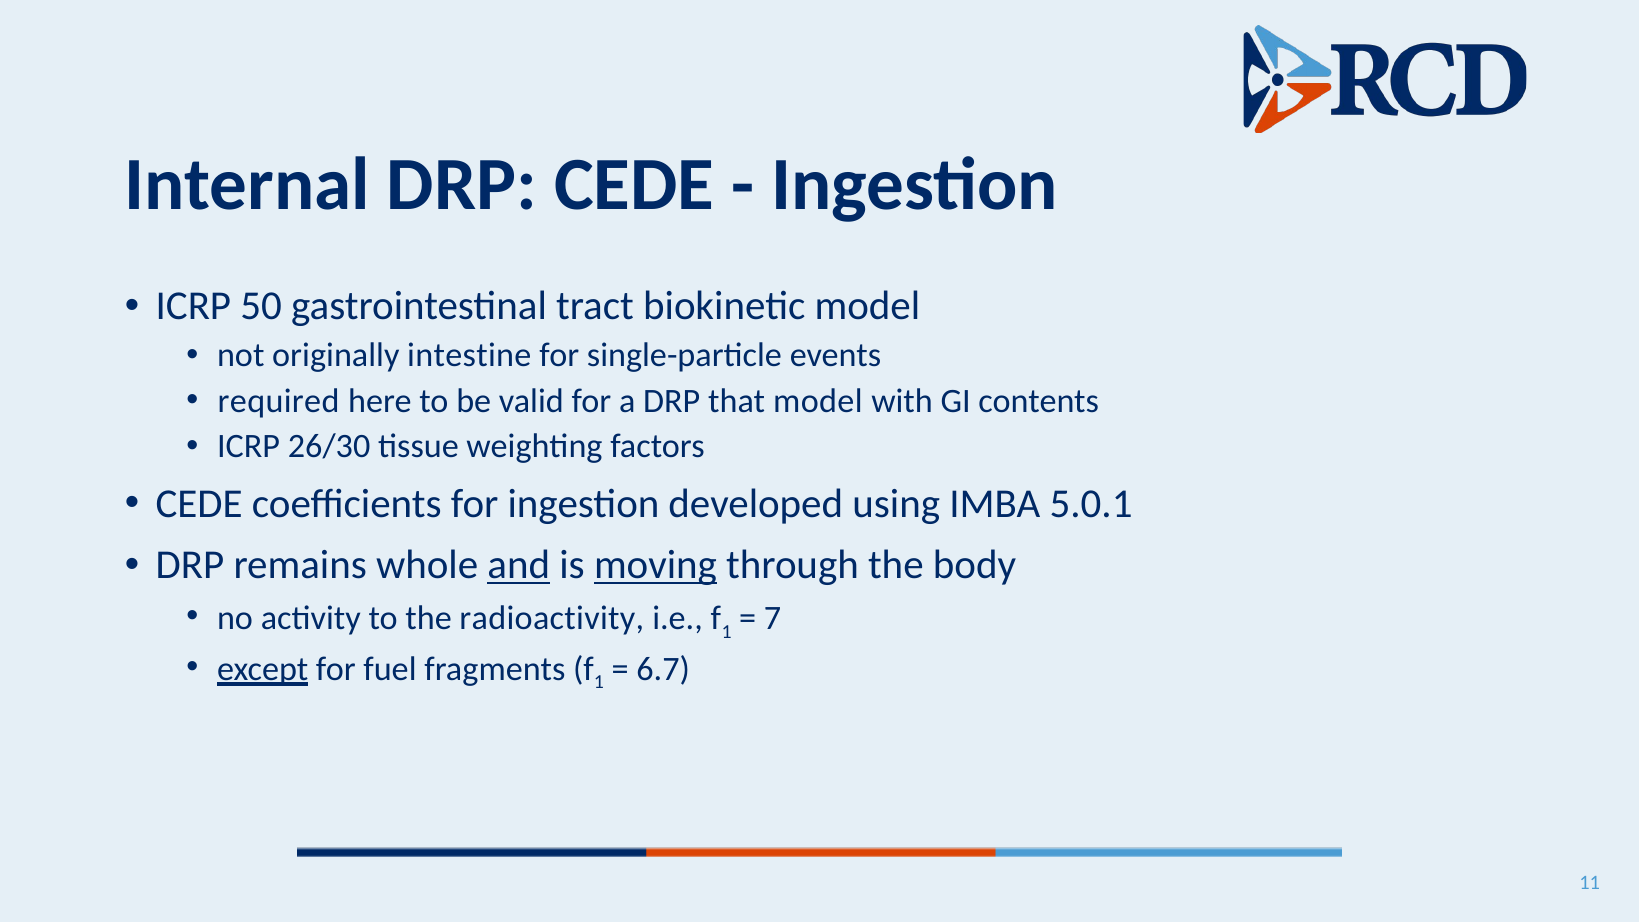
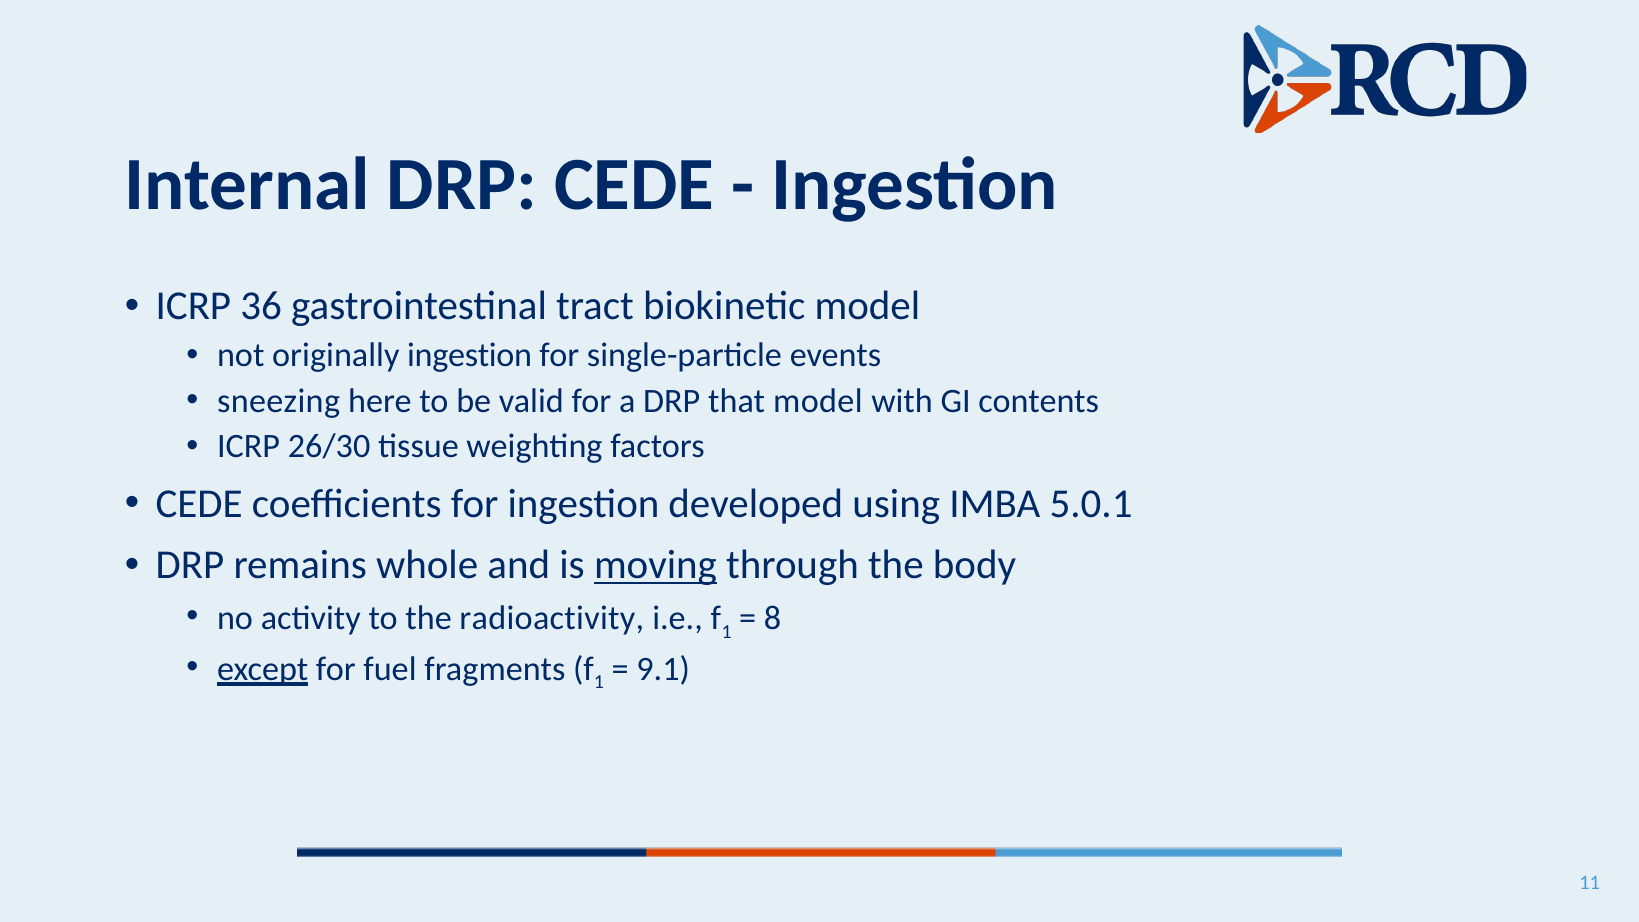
50: 50 -> 36 (261, 306)
originally intestine: intestine -> ingestion (470, 356)
required: required -> sneezing (279, 401)
and underline: present -> none (519, 565)
7: 7 -> 8 (773, 619)
6.7: 6.7 -> 9.1 (663, 669)
